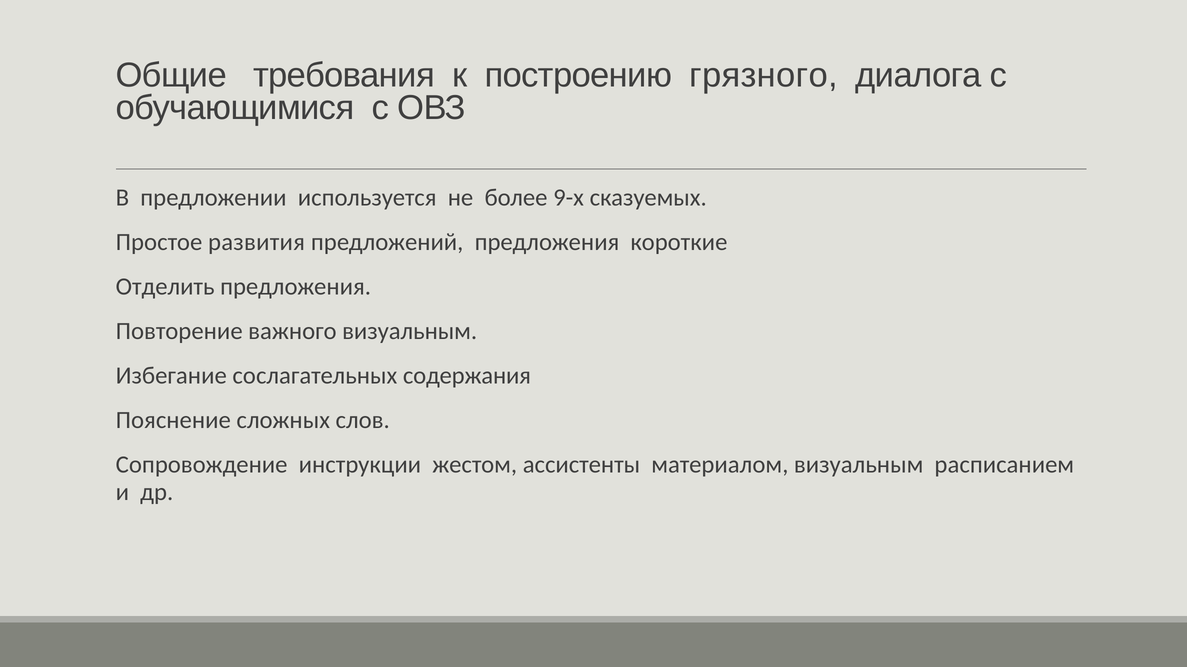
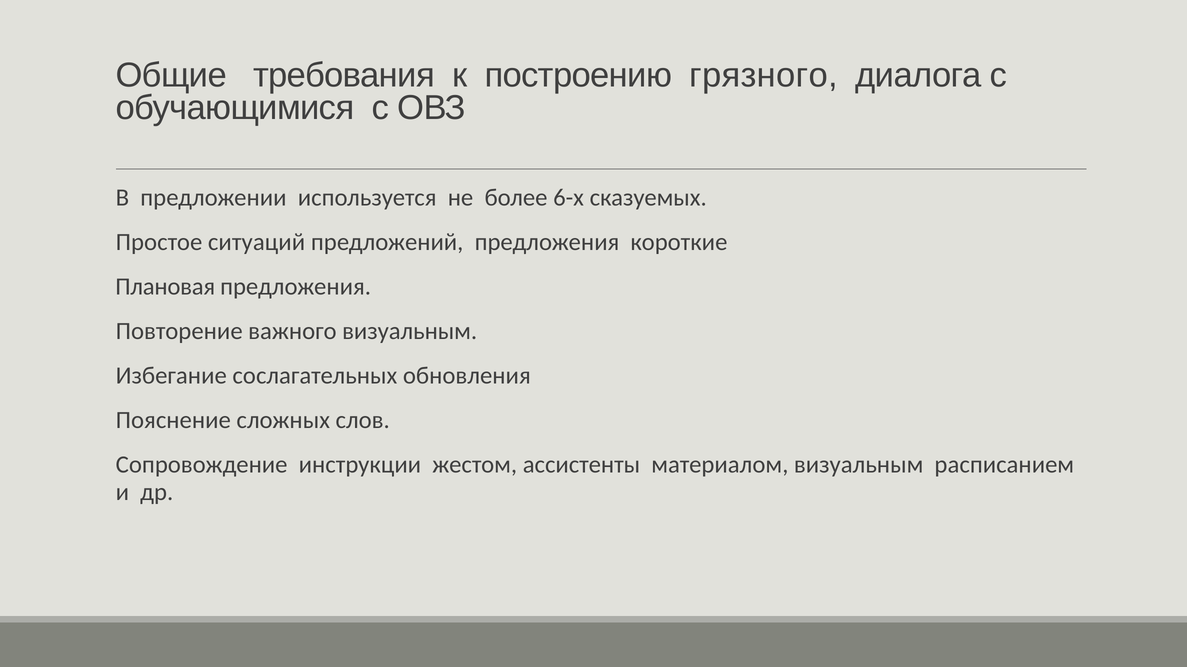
9-х: 9-х -> 6-х (569, 198)
развития: развития -> ситуаций (257, 242)
Отделить: Отделить -> Плановая (165, 287)
содержания: содержания -> обновления (467, 376)
